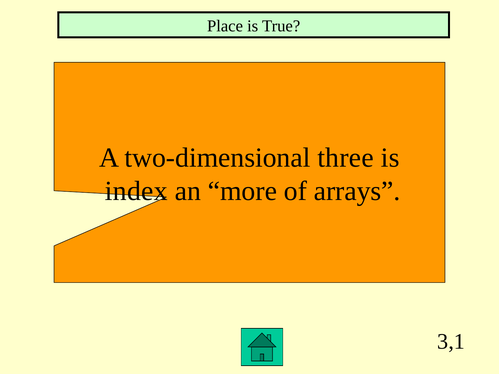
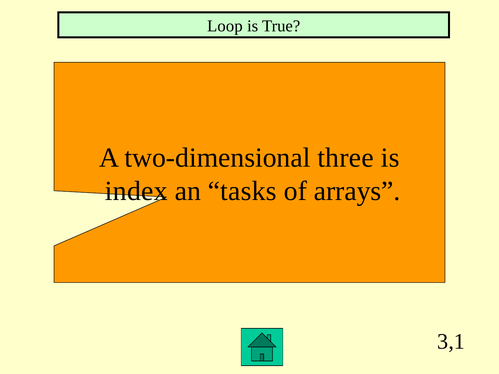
Place: Place -> Loop (225, 26)
more: more -> tasks (242, 191)
